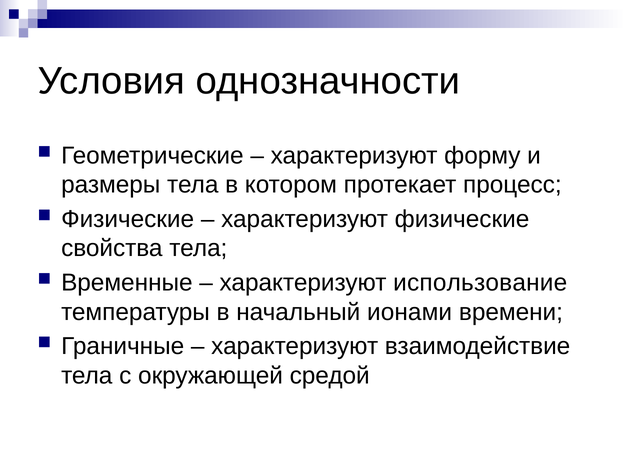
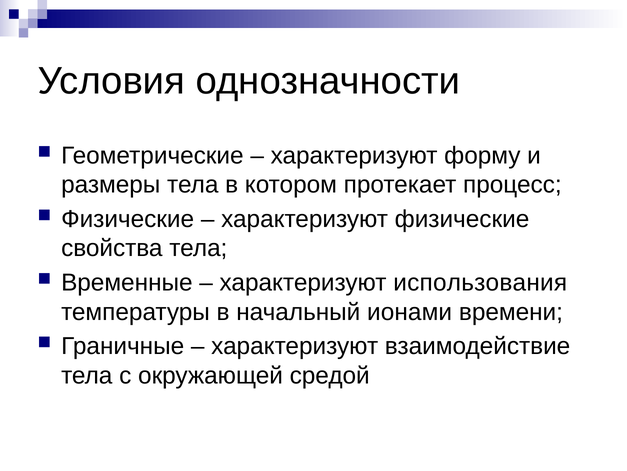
использование: использование -> использования (480, 282)
